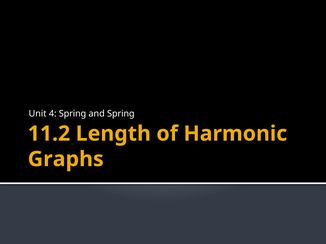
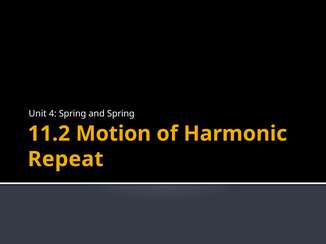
Length: Length -> Motion (113, 134)
Graphs: Graphs -> Repeat (66, 159)
